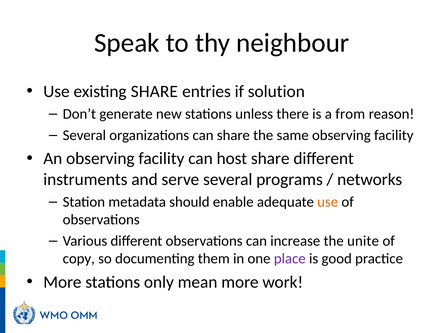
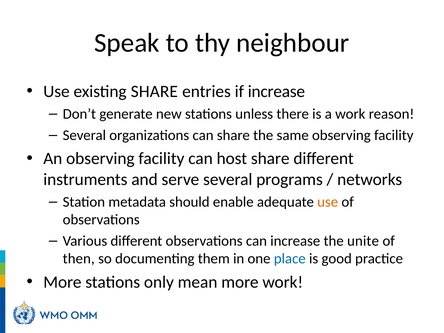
if solution: solution -> increase (276, 91)
a from: from -> work (350, 114)
copy: copy -> then (79, 259)
place colour: purple -> blue (290, 259)
